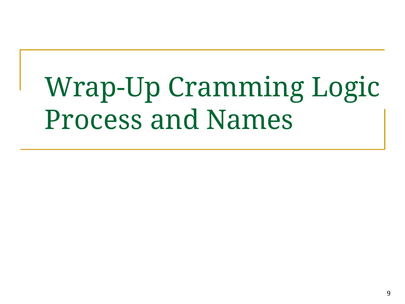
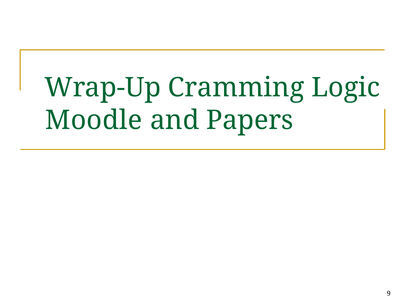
Process: Process -> Moodle (94, 120)
Names: Names -> Papers (250, 120)
